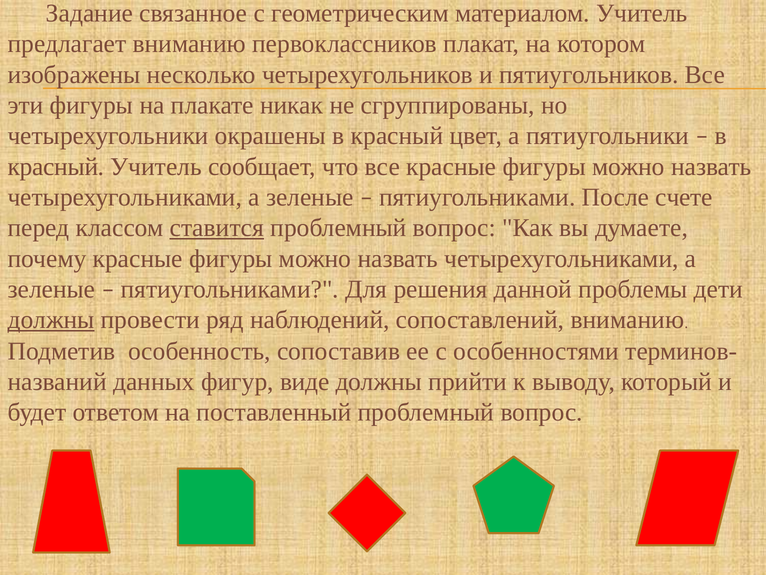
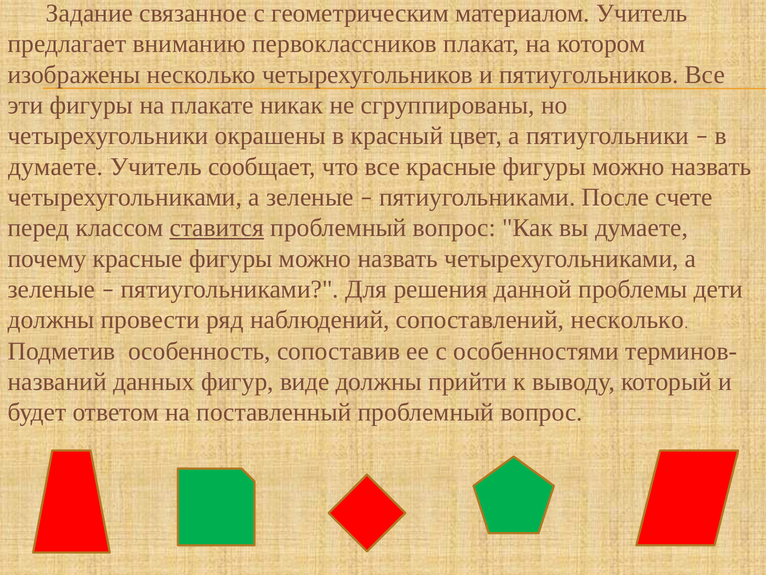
красный: красный -> думаете (56, 166)
должны underline: present -> none (51, 320)
сопоставлений вниманию: вниманию -> несколько (627, 320)
